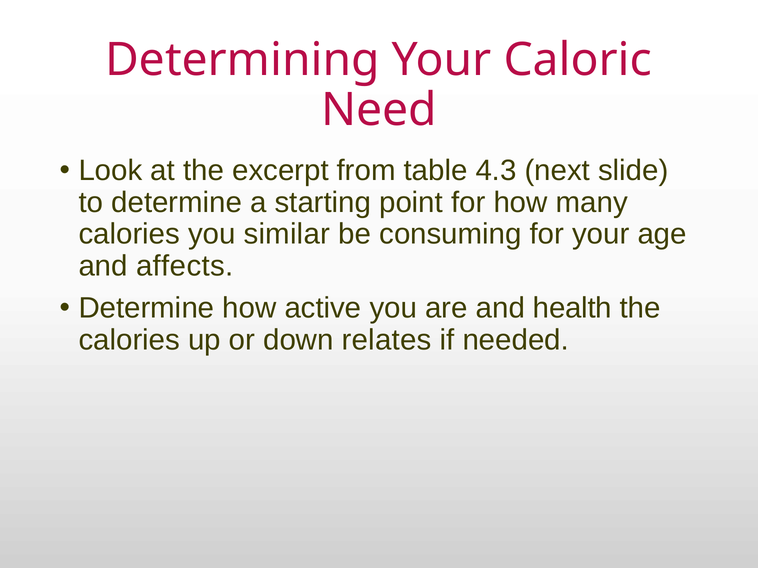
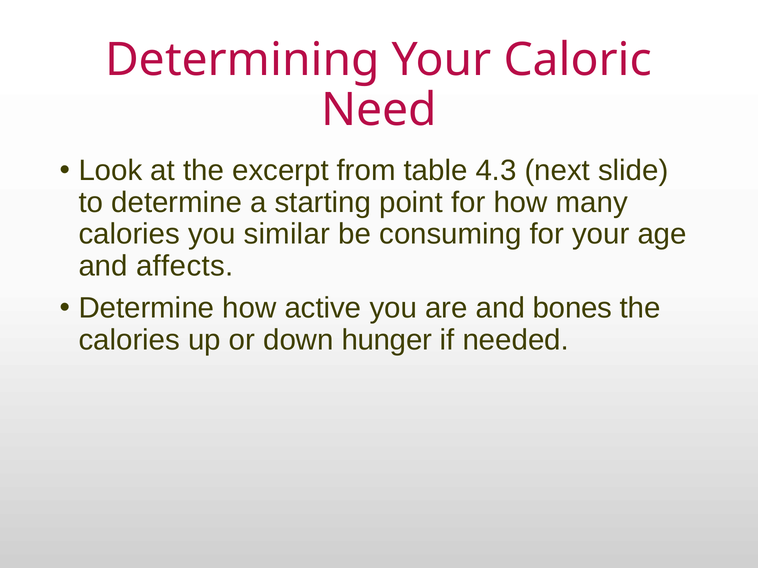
health: health -> bones (572, 308)
relates: relates -> hunger (387, 340)
